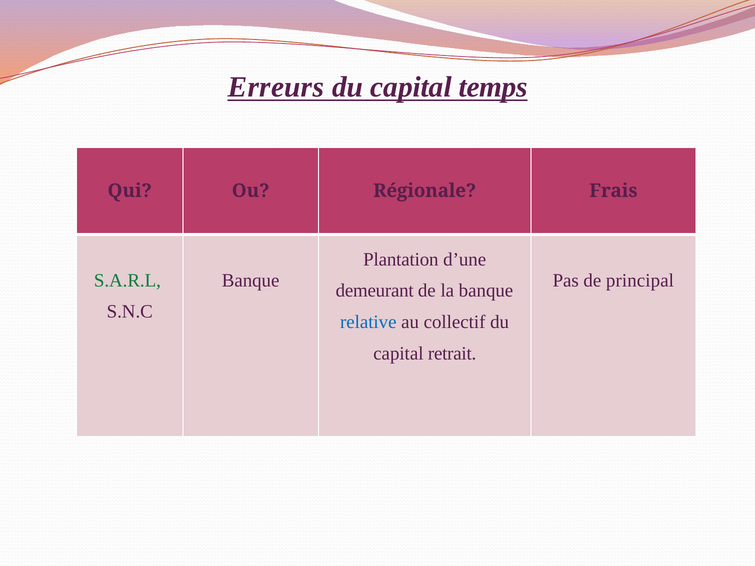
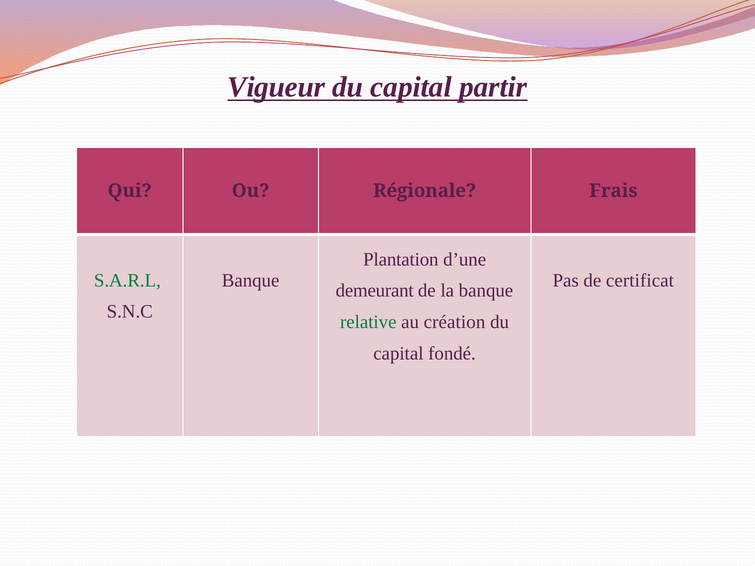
Erreurs: Erreurs -> Vigueur (276, 87)
temps: temps -> partir (493, 87)
principal: principal -> certificat (640, 280)
relative colour: blue -> green (368, 322)
collectif: collectif -> création (455, 322)
retrait: retrait -> fondé (452, 353)
